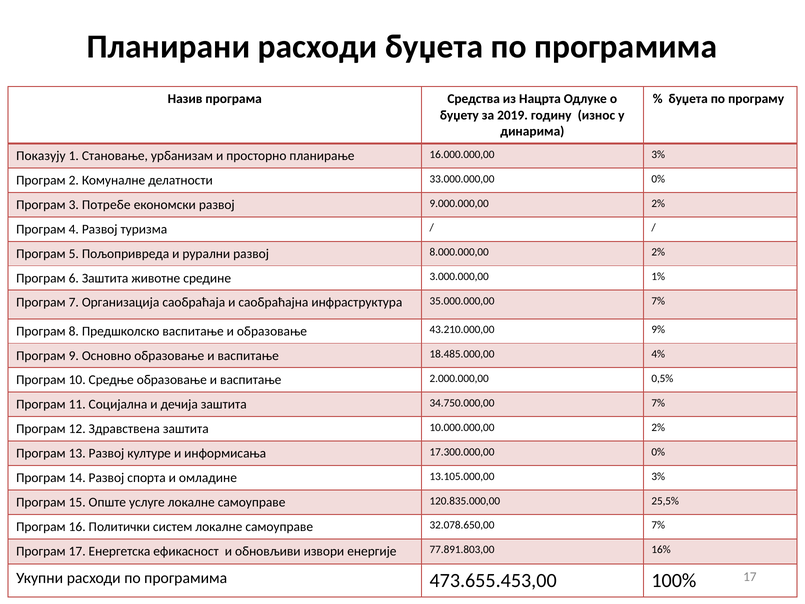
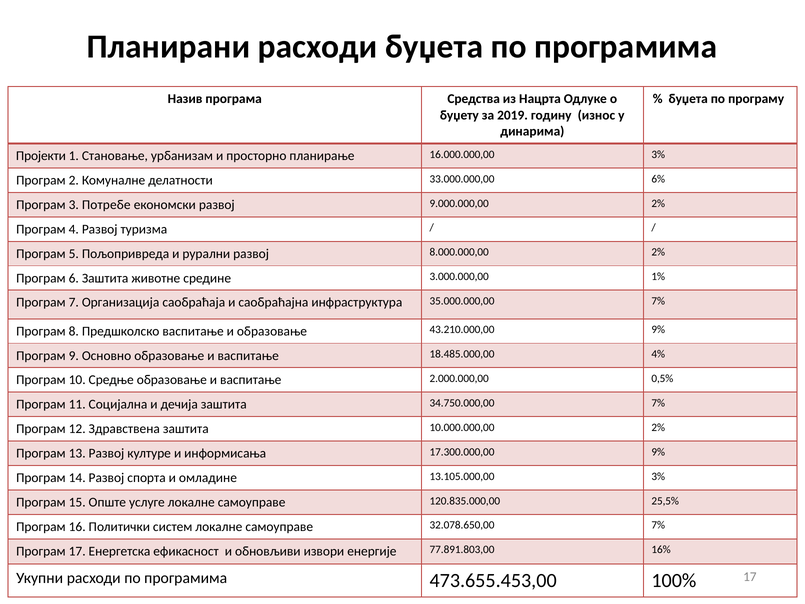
Показују: Показују -> Пројекти (41, 156)
33.000.000,00 0%: 0% -> 6% (658, 179)
17.300.000,00 0%: 0% -> 9% (658, 452)
